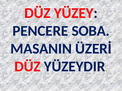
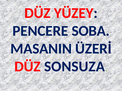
YÜZEYDIR: YÜZEYDIR -> SONSUZA (74, 67)
